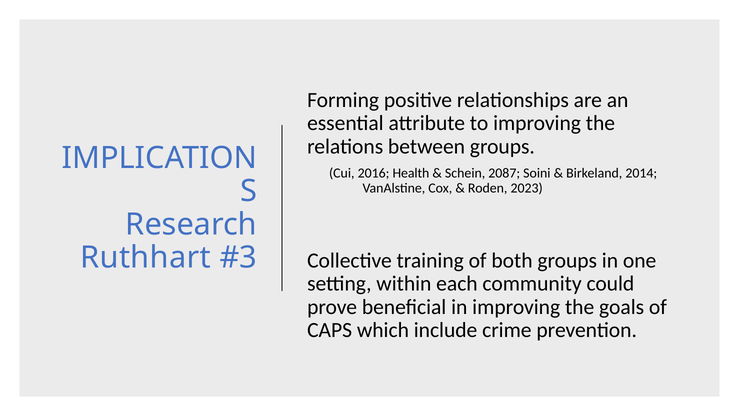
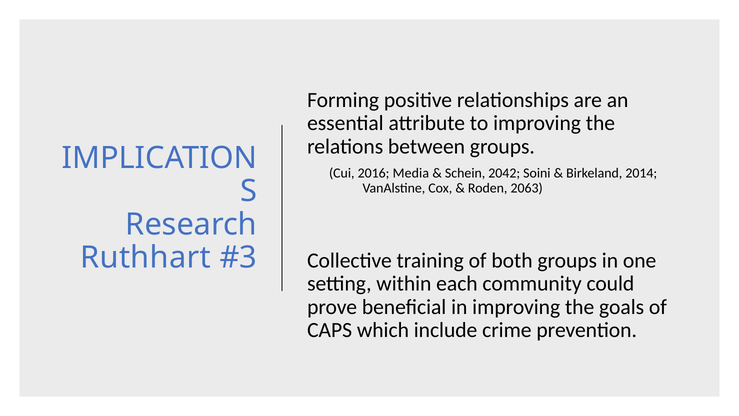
Health: Health -> Media (411, 173)
2087: 2087 -> 2042 (504, 173)
2023: 2023 -> 2063 (527, 188)
